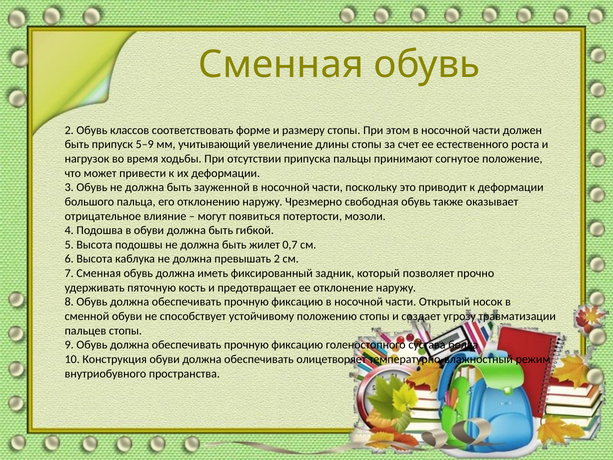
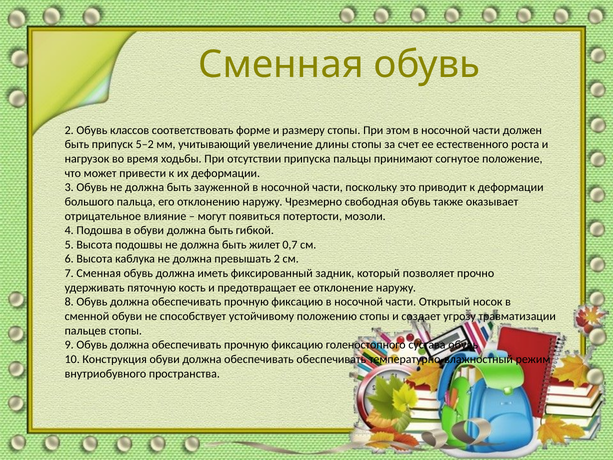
5–9: 5–9 -> 5–2 (145, 144)
сустава белка: белка -> обувь (463, 345)
обеспечивать олицетворяет: олицетворяет -> обеспечивать (331, 359)
